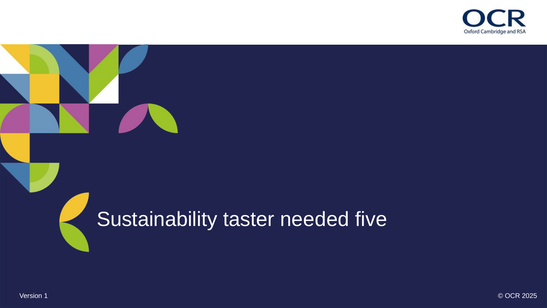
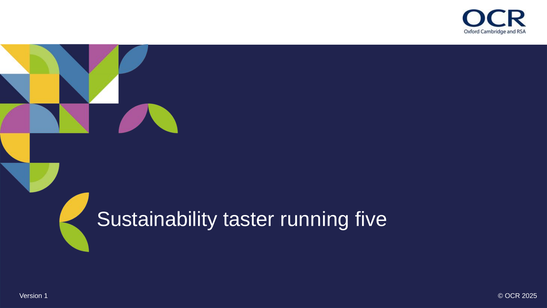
needed: needed -> running (315, 219)
